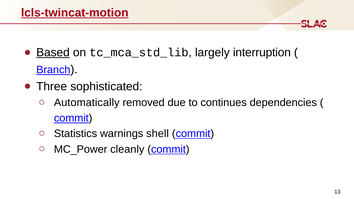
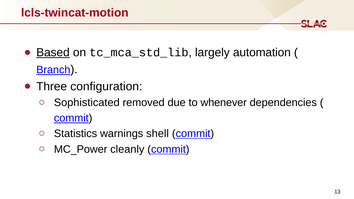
lcls-twincat-motion underline: present -> none (75, 13)
interruption: interruption -> automation (262, 53)
sophisticated: sophisticated -> configuration (106, 87)
Automatically: Automatically -> Sophisticated (87, 103)
continues: continues -> whenever (224, 103)
